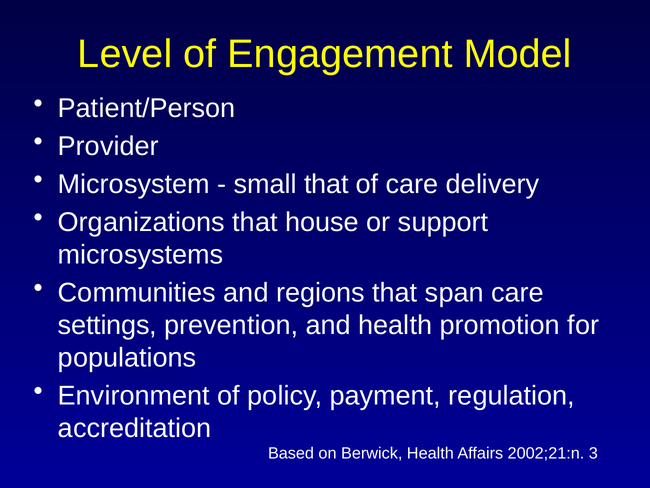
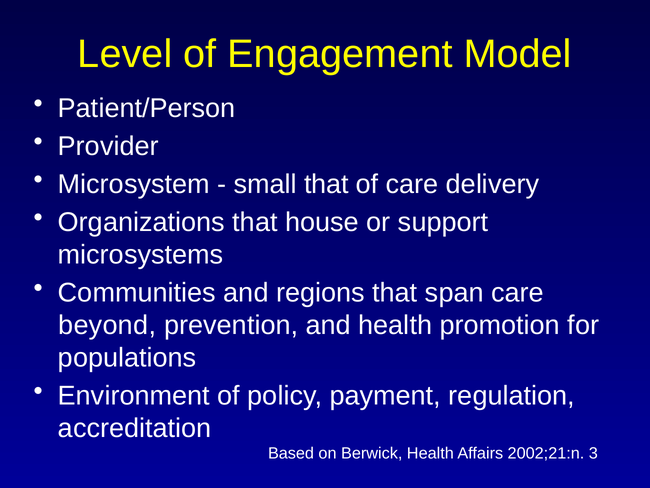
settings: settings -> beyond (107, 325)
